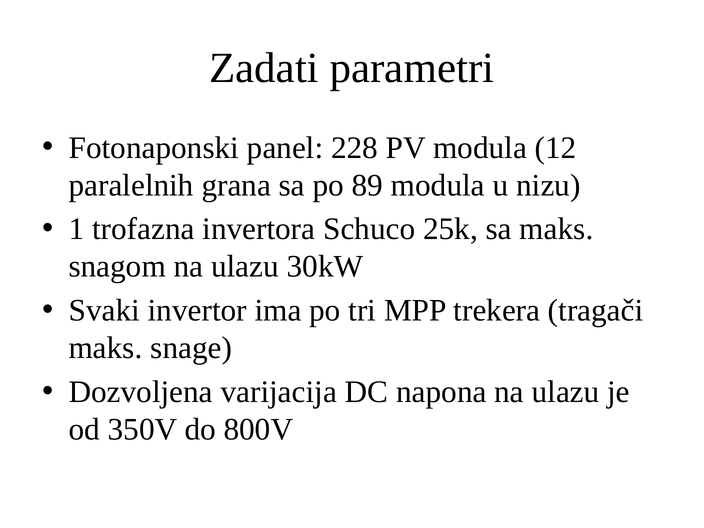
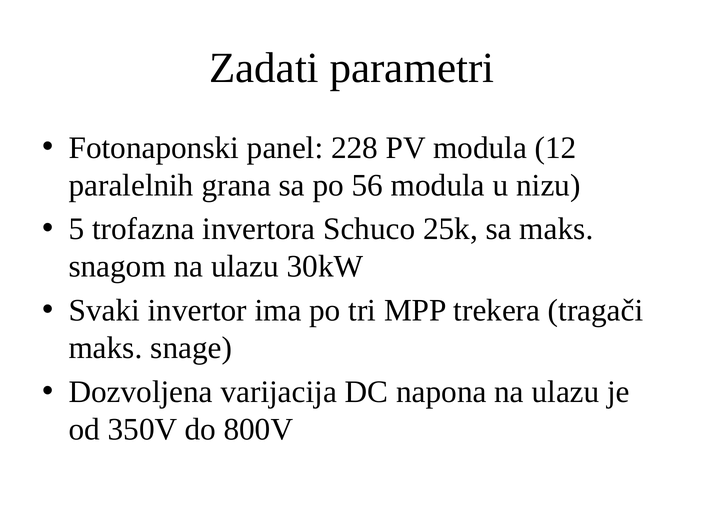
89: 89 -> 56 (367, 185)
1: 1 -> 5 (76, 229)
